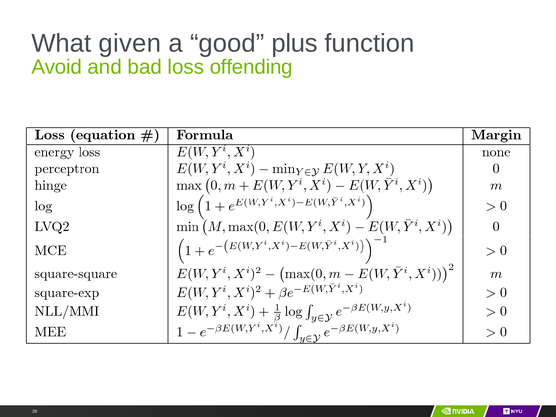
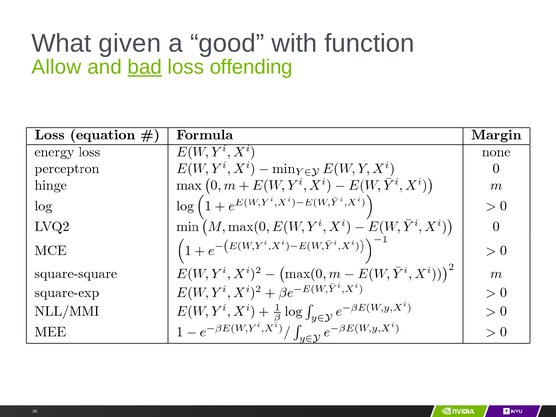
plus: plus -> with (294, 43)
Avoid: Avoid -> Allow (57, 67)
bad underline: none -> present (145, 67)
